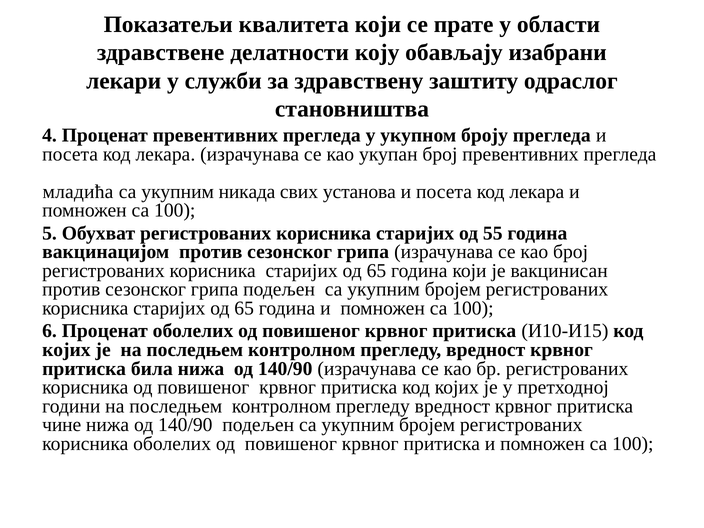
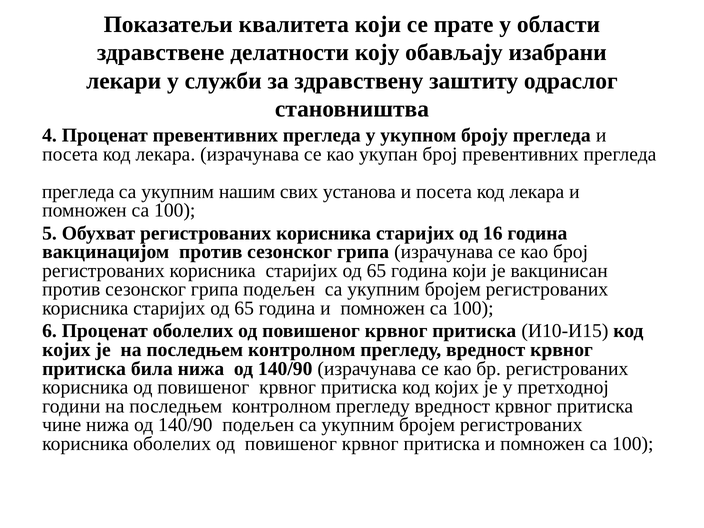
младића: младића -> прегледа (78, 192)
никада: никада -> нашим (247, 192)
55: 55 -> 16 (493, 233)
